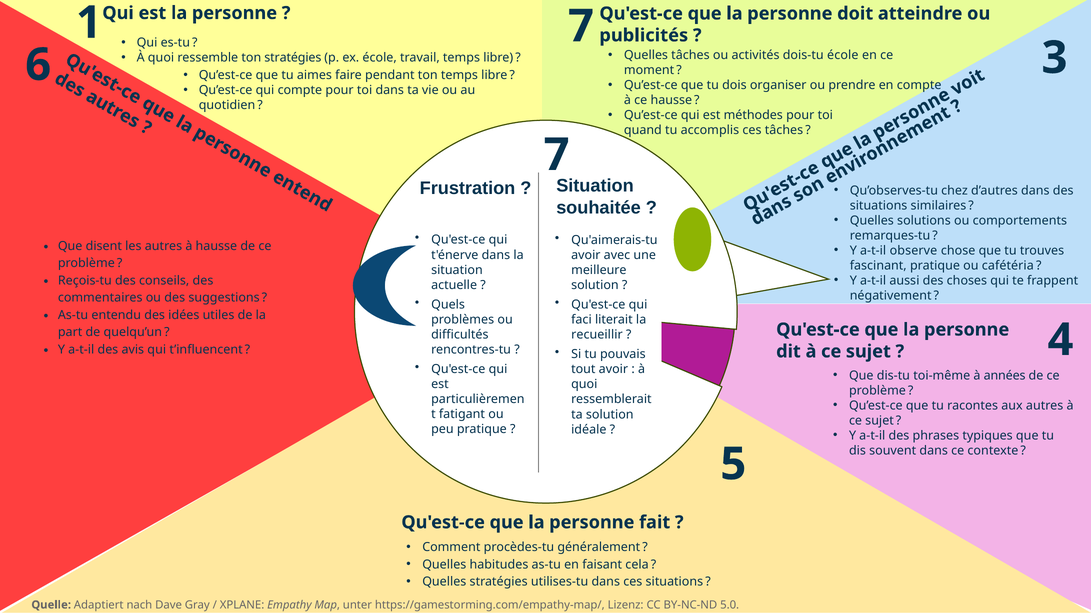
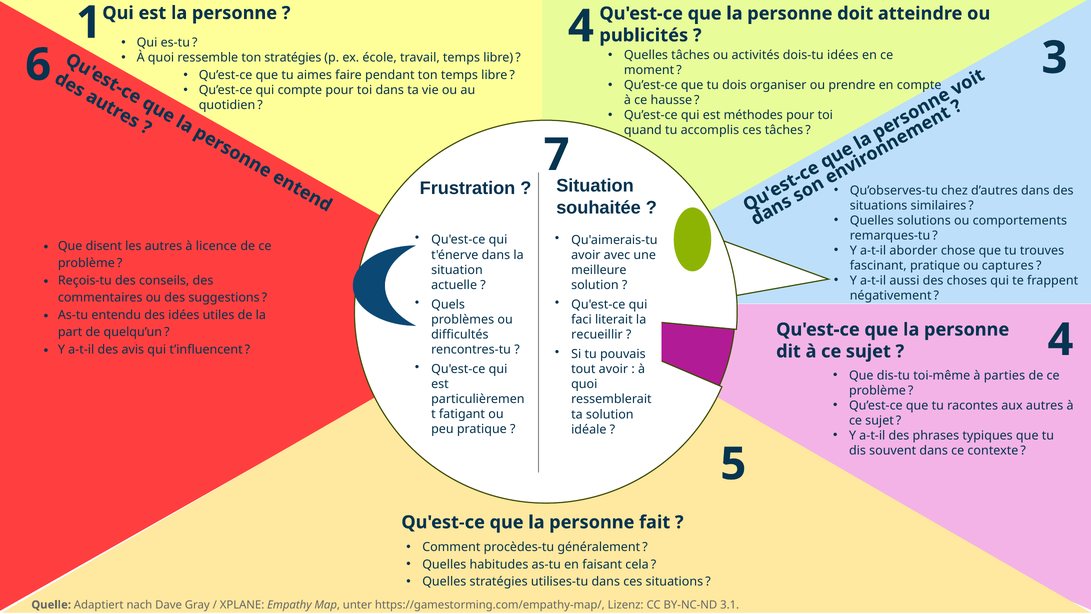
1 7: 7 -> 4 (581, 26)
dois-tu école: école -> idées (843, 55)
à hausse: hausse -> licence (216, 246)
observe: observe -> aborder (913, 250)
cafétéria: cafétéria -> captures (1008, 265)
années: années -> parties (1004, 375)
5.0: 5.0 -> 3.1 (730, 604)
